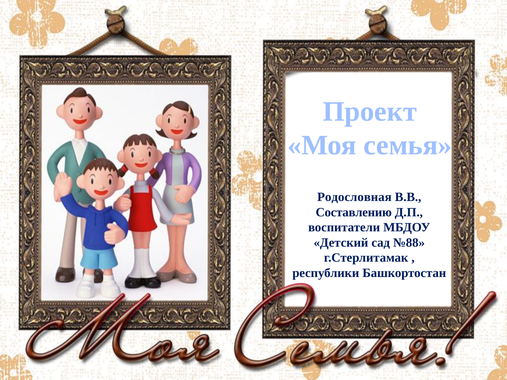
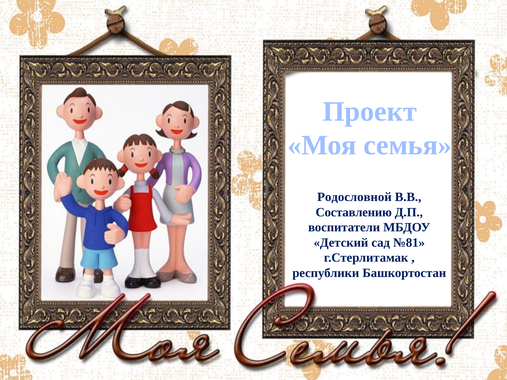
Родословная: Родословная -> Родословной (354, 197)
№88: №88 -> №81 (409, 243)
